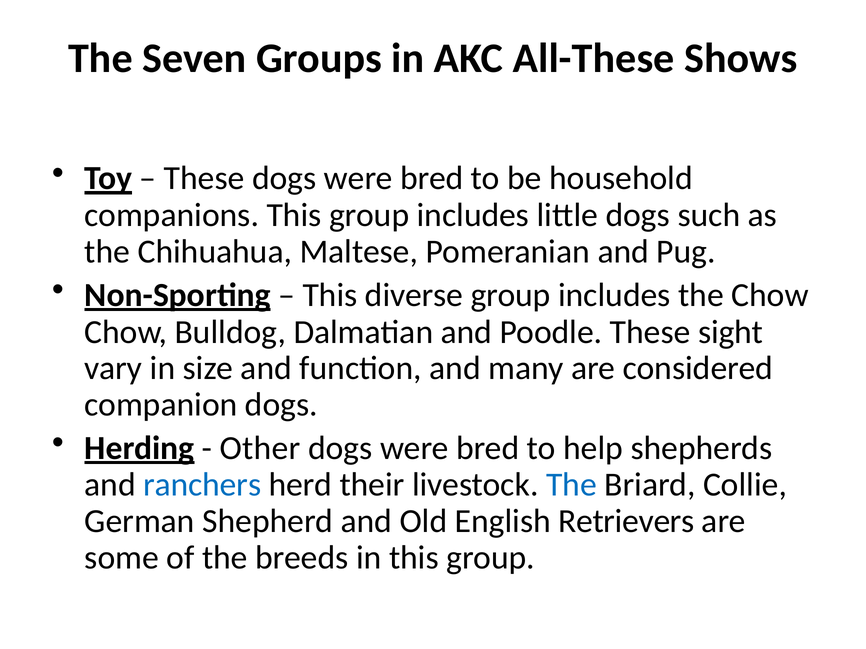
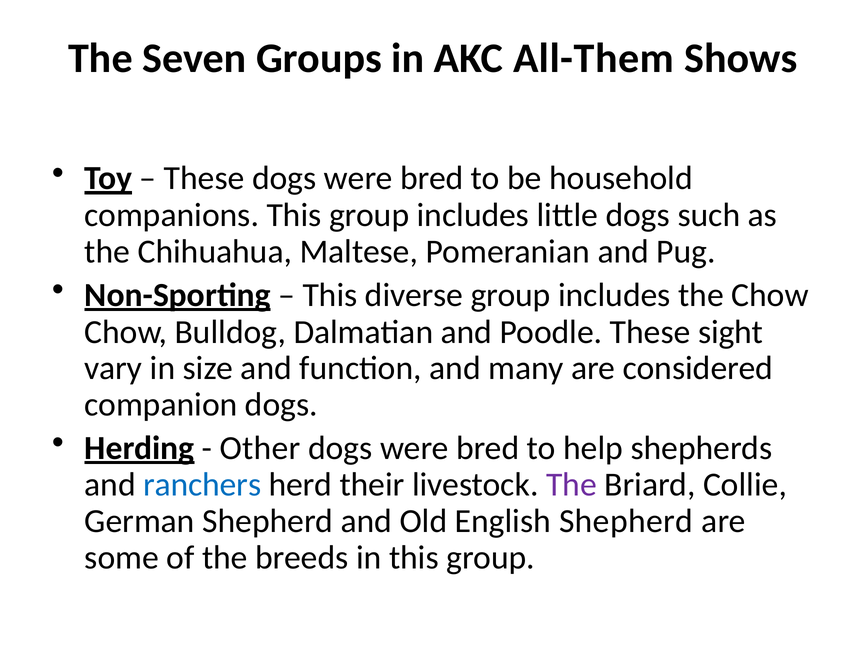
All-These: All-These -> All-Them (593, 59)
The colour: blue -> purple (571, 485)
English Retrievers: Retrievers -> Shepherd (626, 522)
